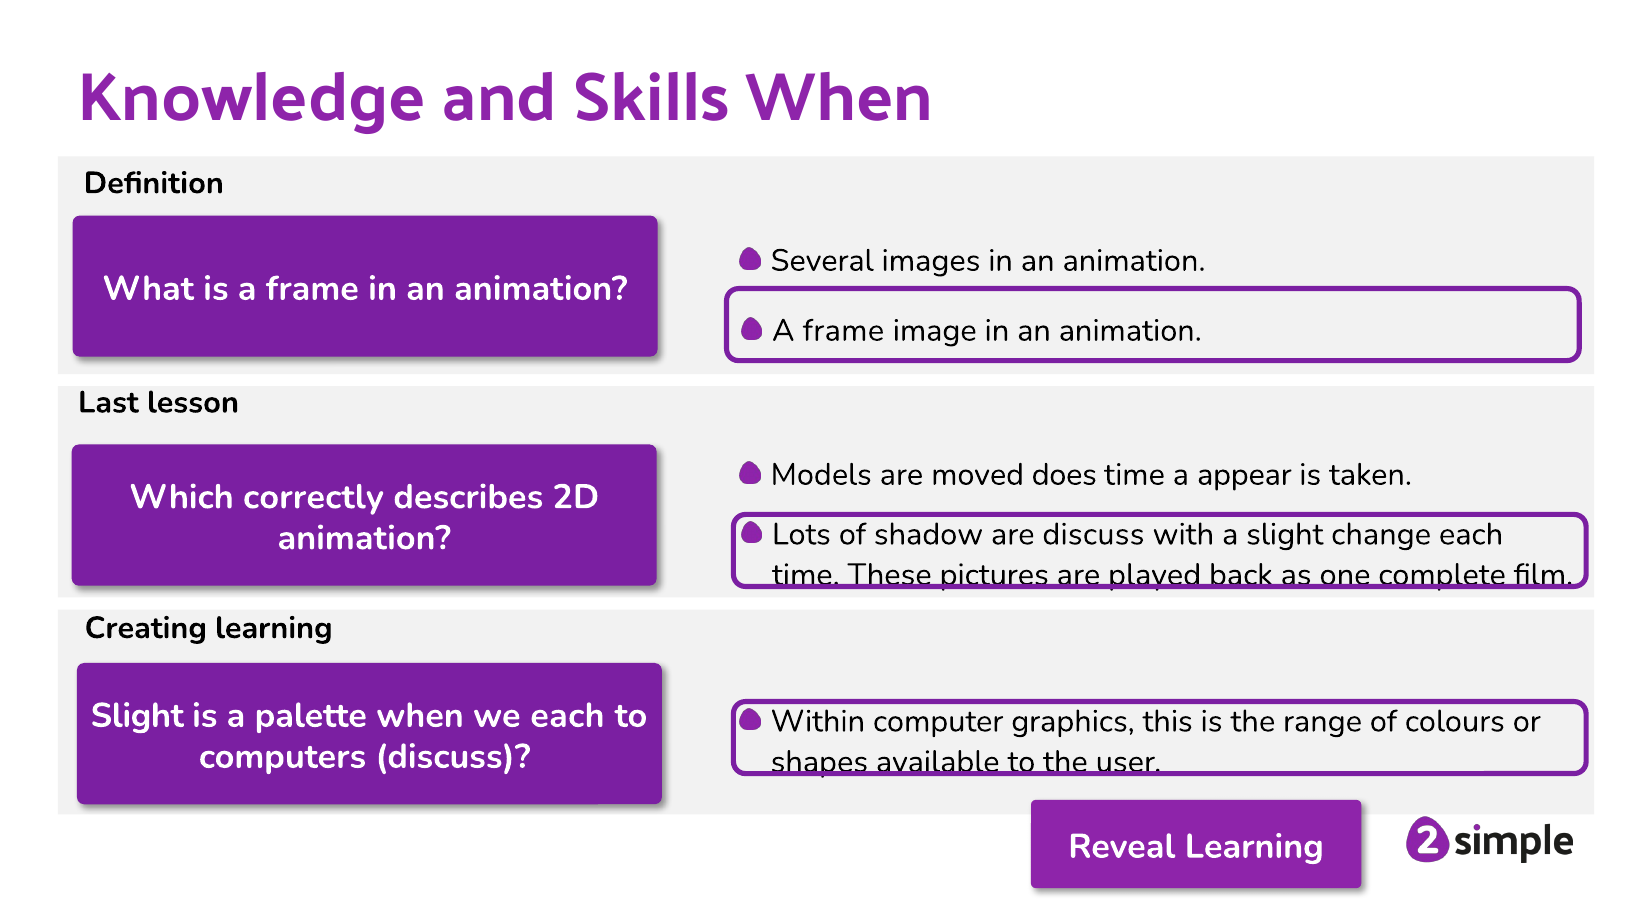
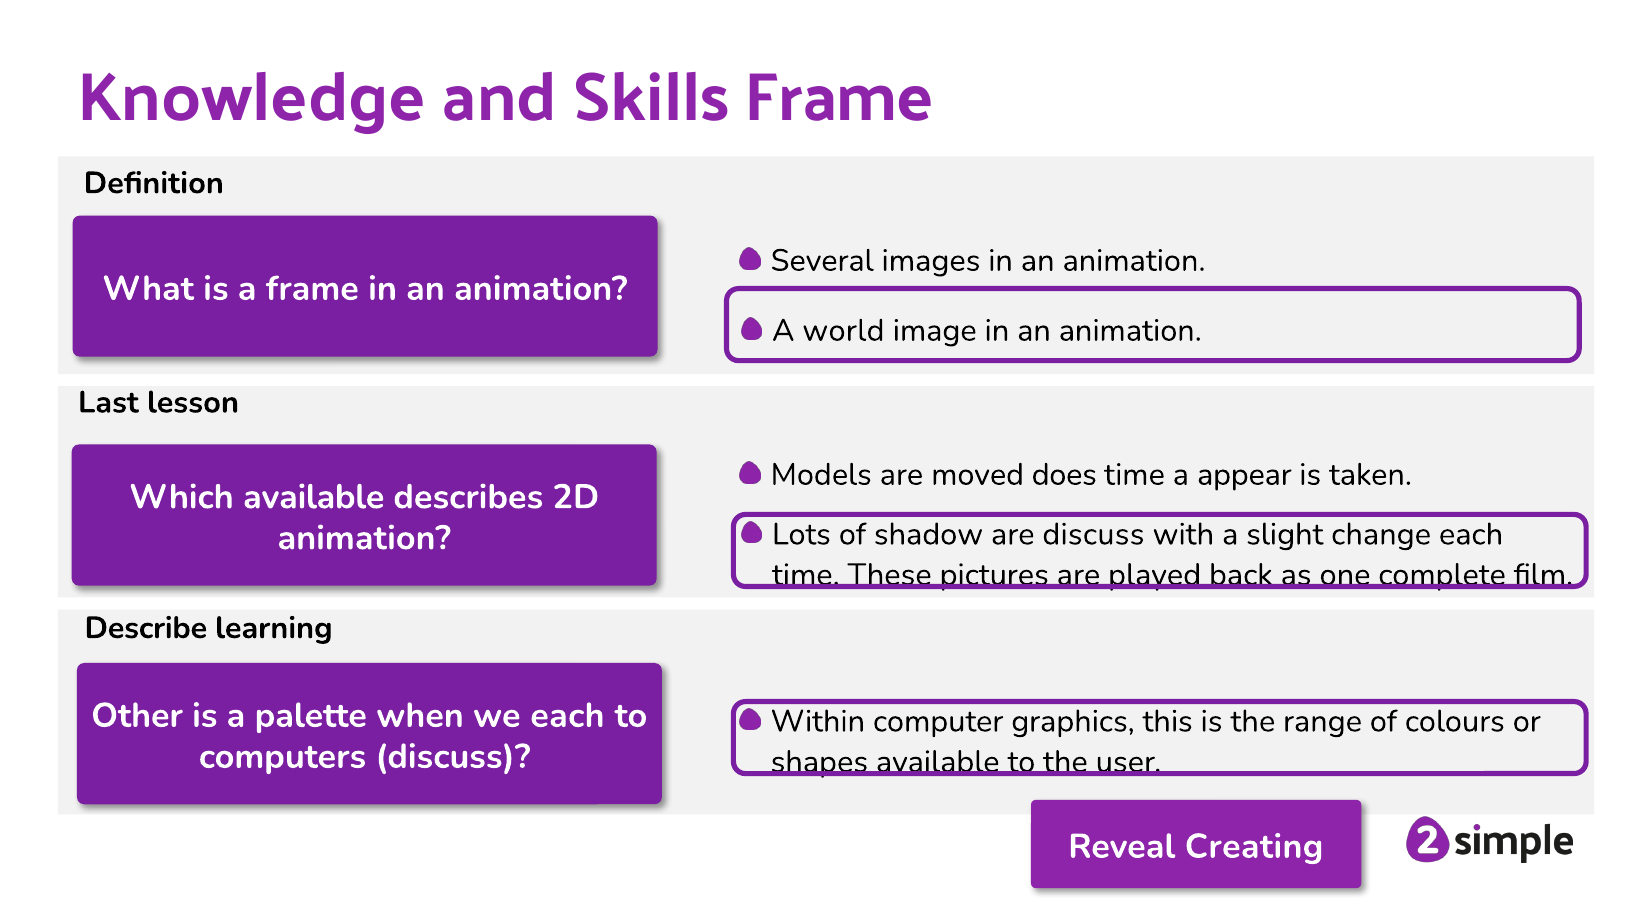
Skills When: When -> Frame (840, 98)
frame: frame -> world (843, 330)
Which correctly: correctly -> available (314, 497)
Creating: Creating -> Describe (146, 628)
Slight: Slight -> Other (137, 715)
Reveal Learning: Learning -> Creating (1254, 846)
